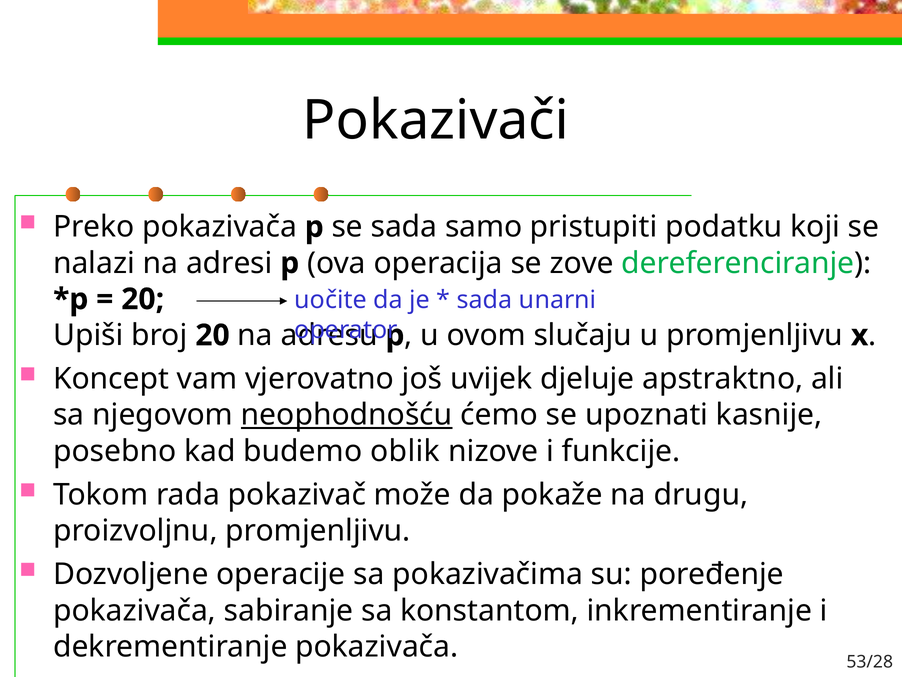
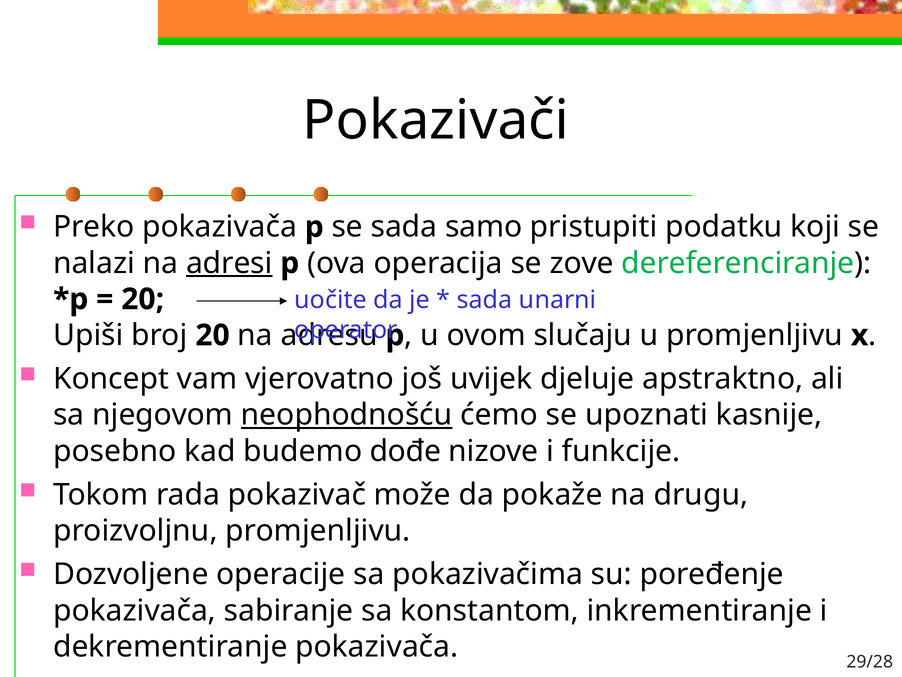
adresi underline: none -> present (229, 263)
oblik: oblik -> dođe (405, 451)
53/28: 53/28 -> 29/28 (870, 661)
